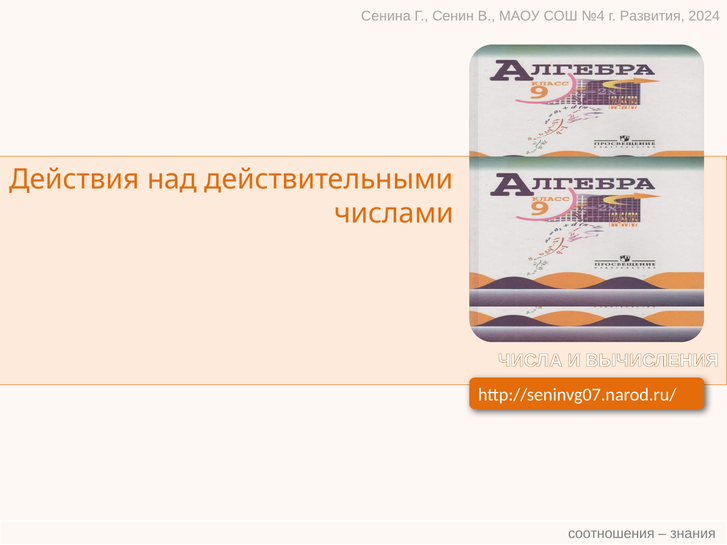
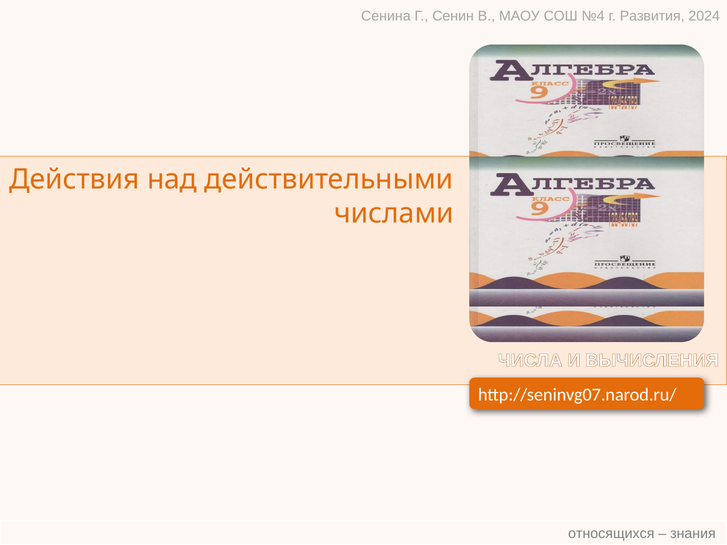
соотношения: соотношения -> относящихся (611, 534)
